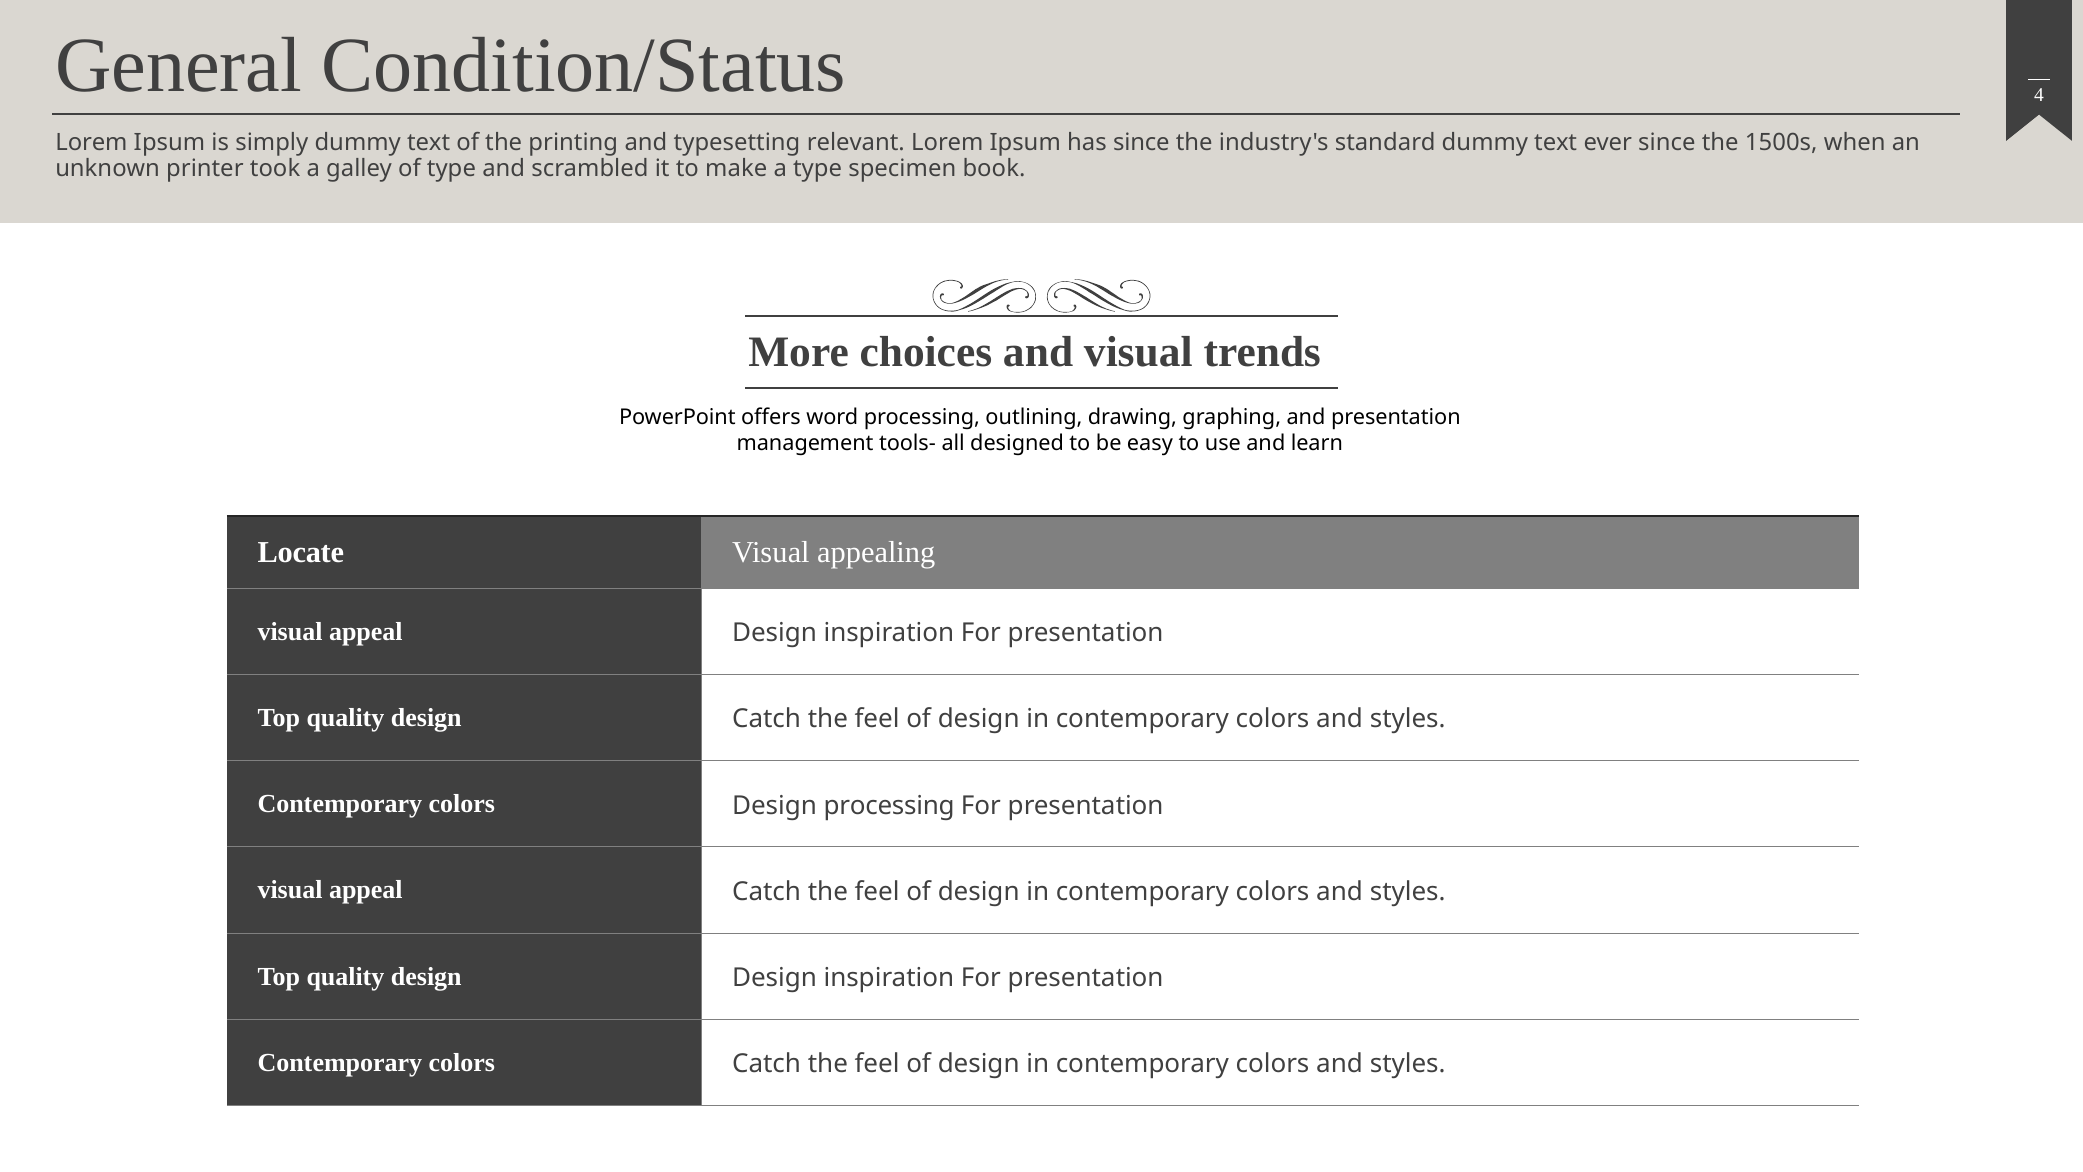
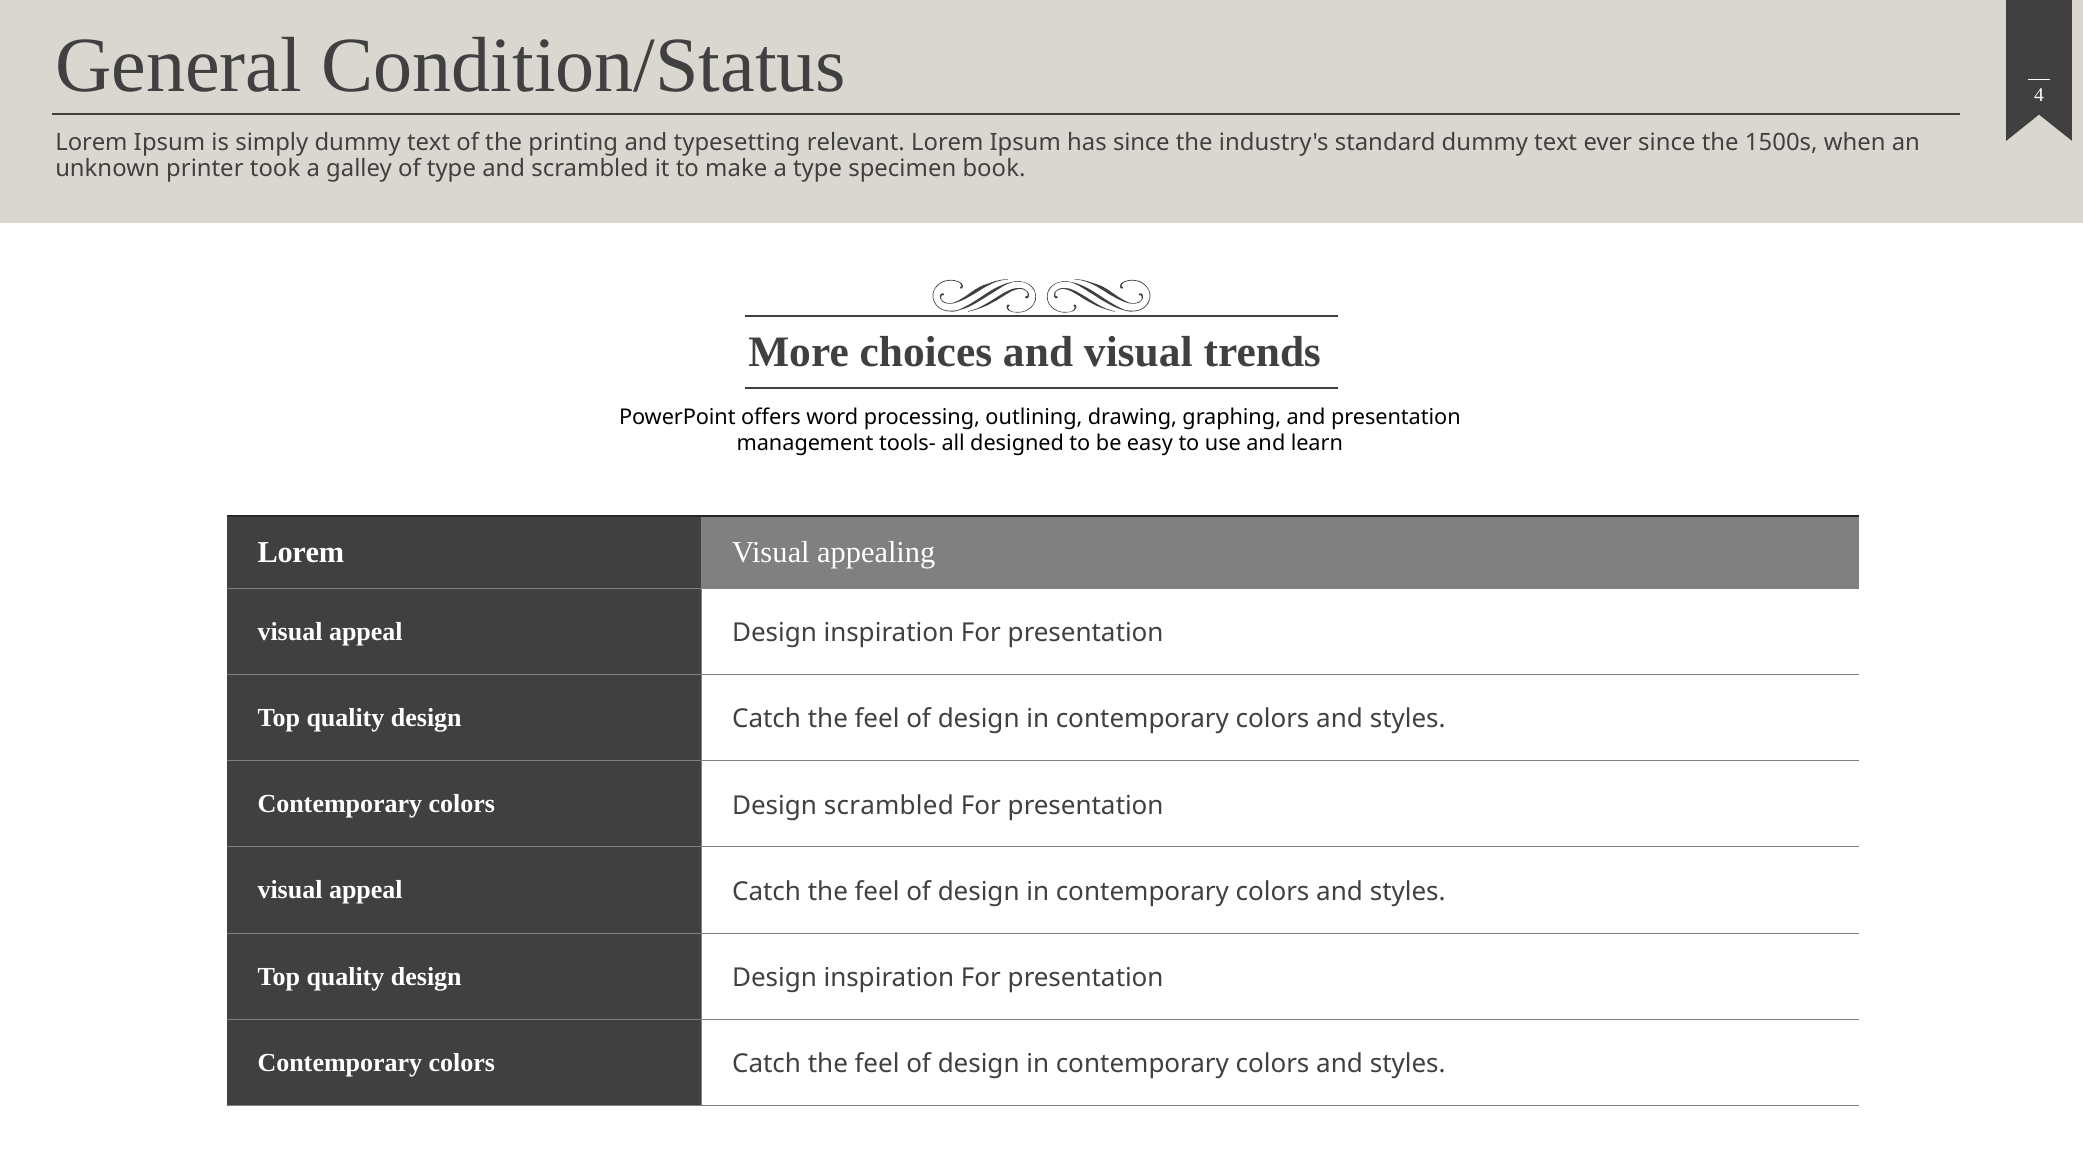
Locate: Locate -> Lorem (301, 552)
Design processing: processing -> scrambled (889, 805)
